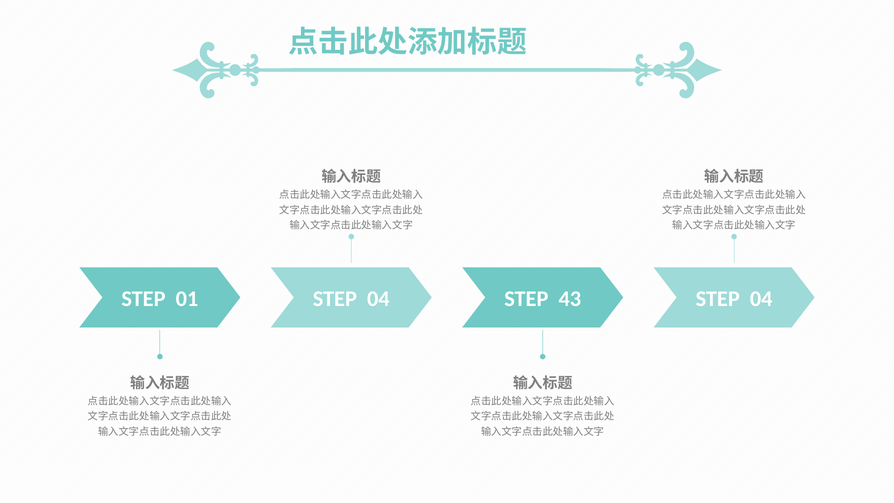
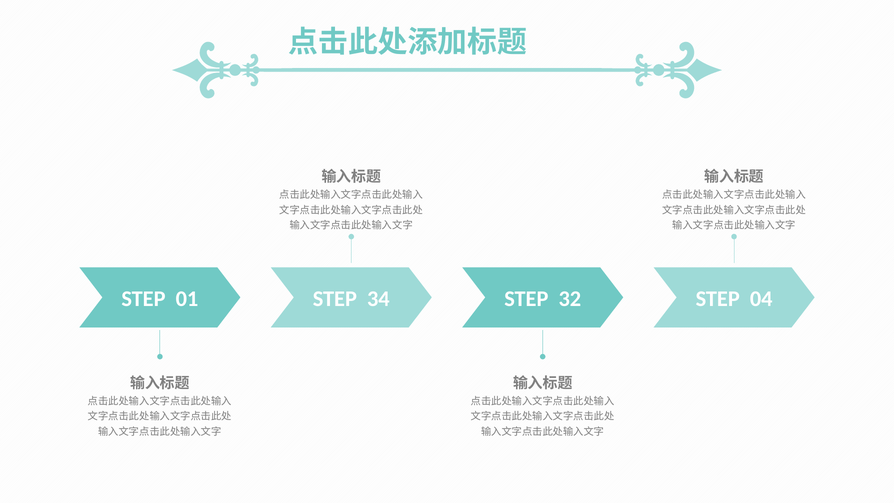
01 STEP 04: 04 -> 34 (378, 299)
43: 43 -> 32 (570, 299)
